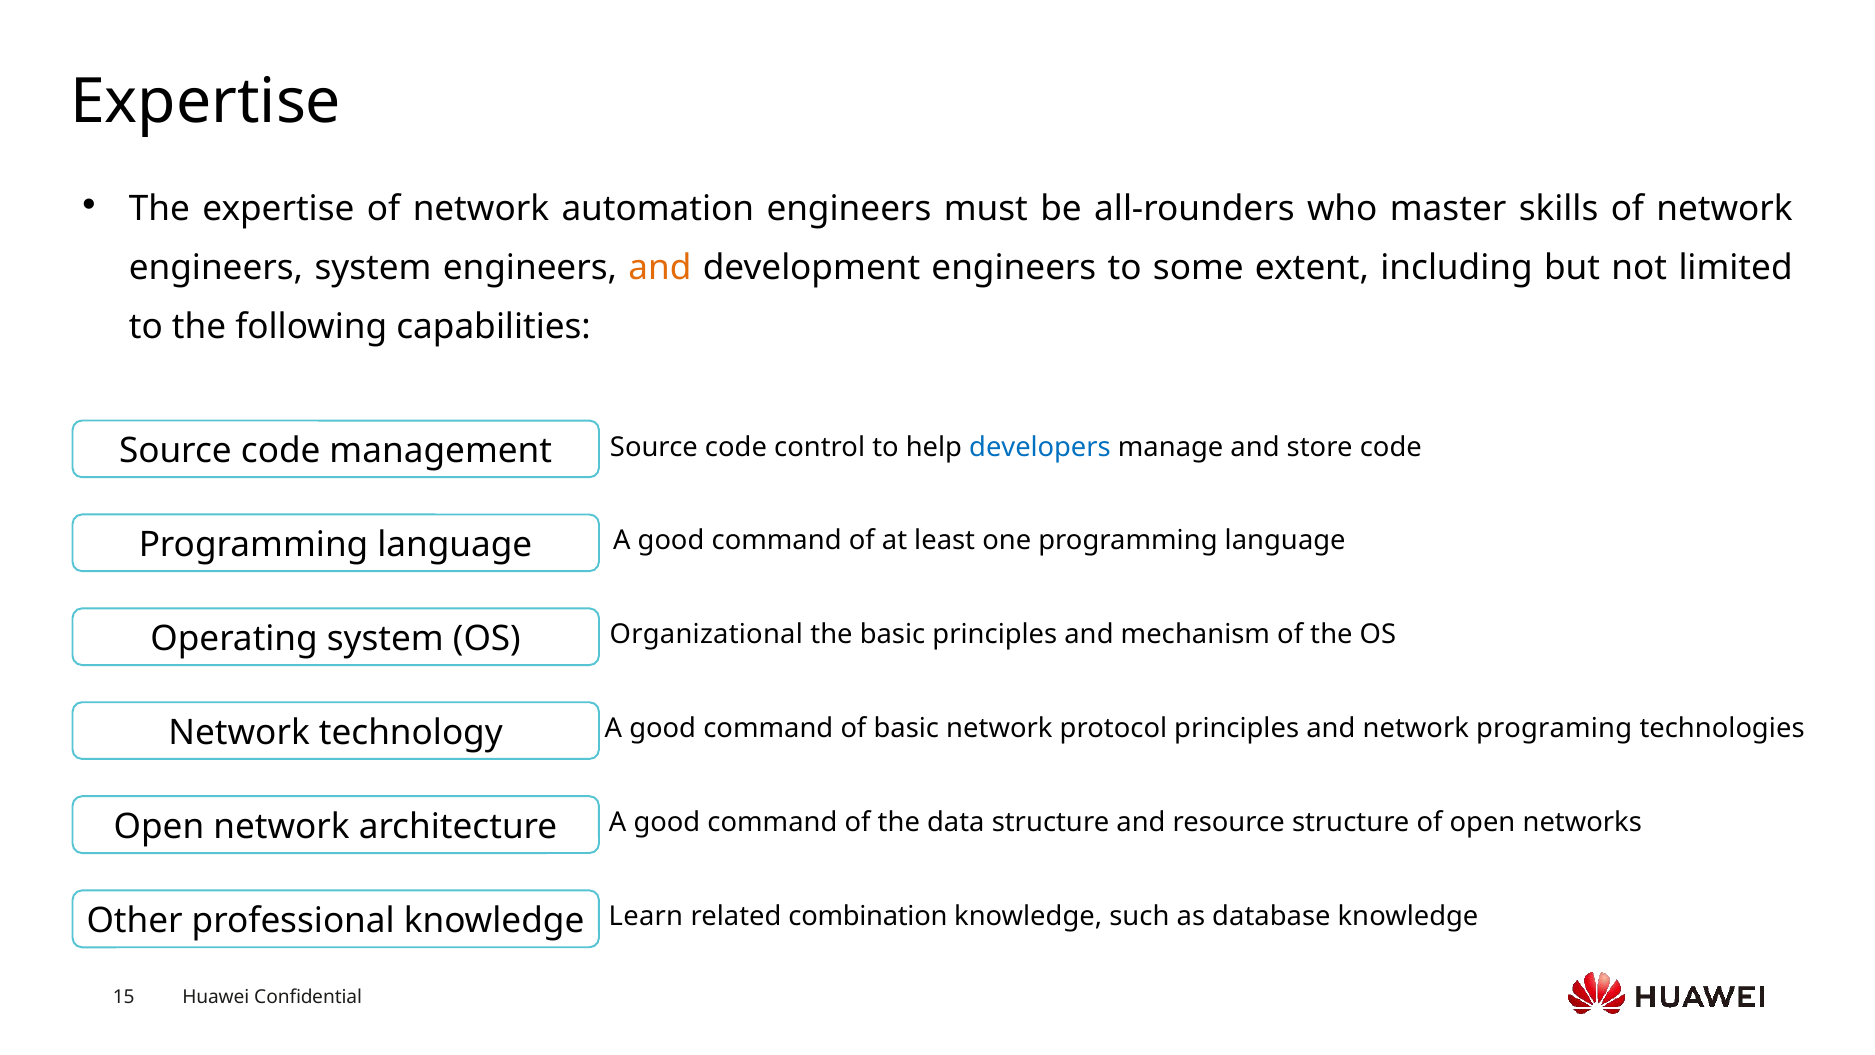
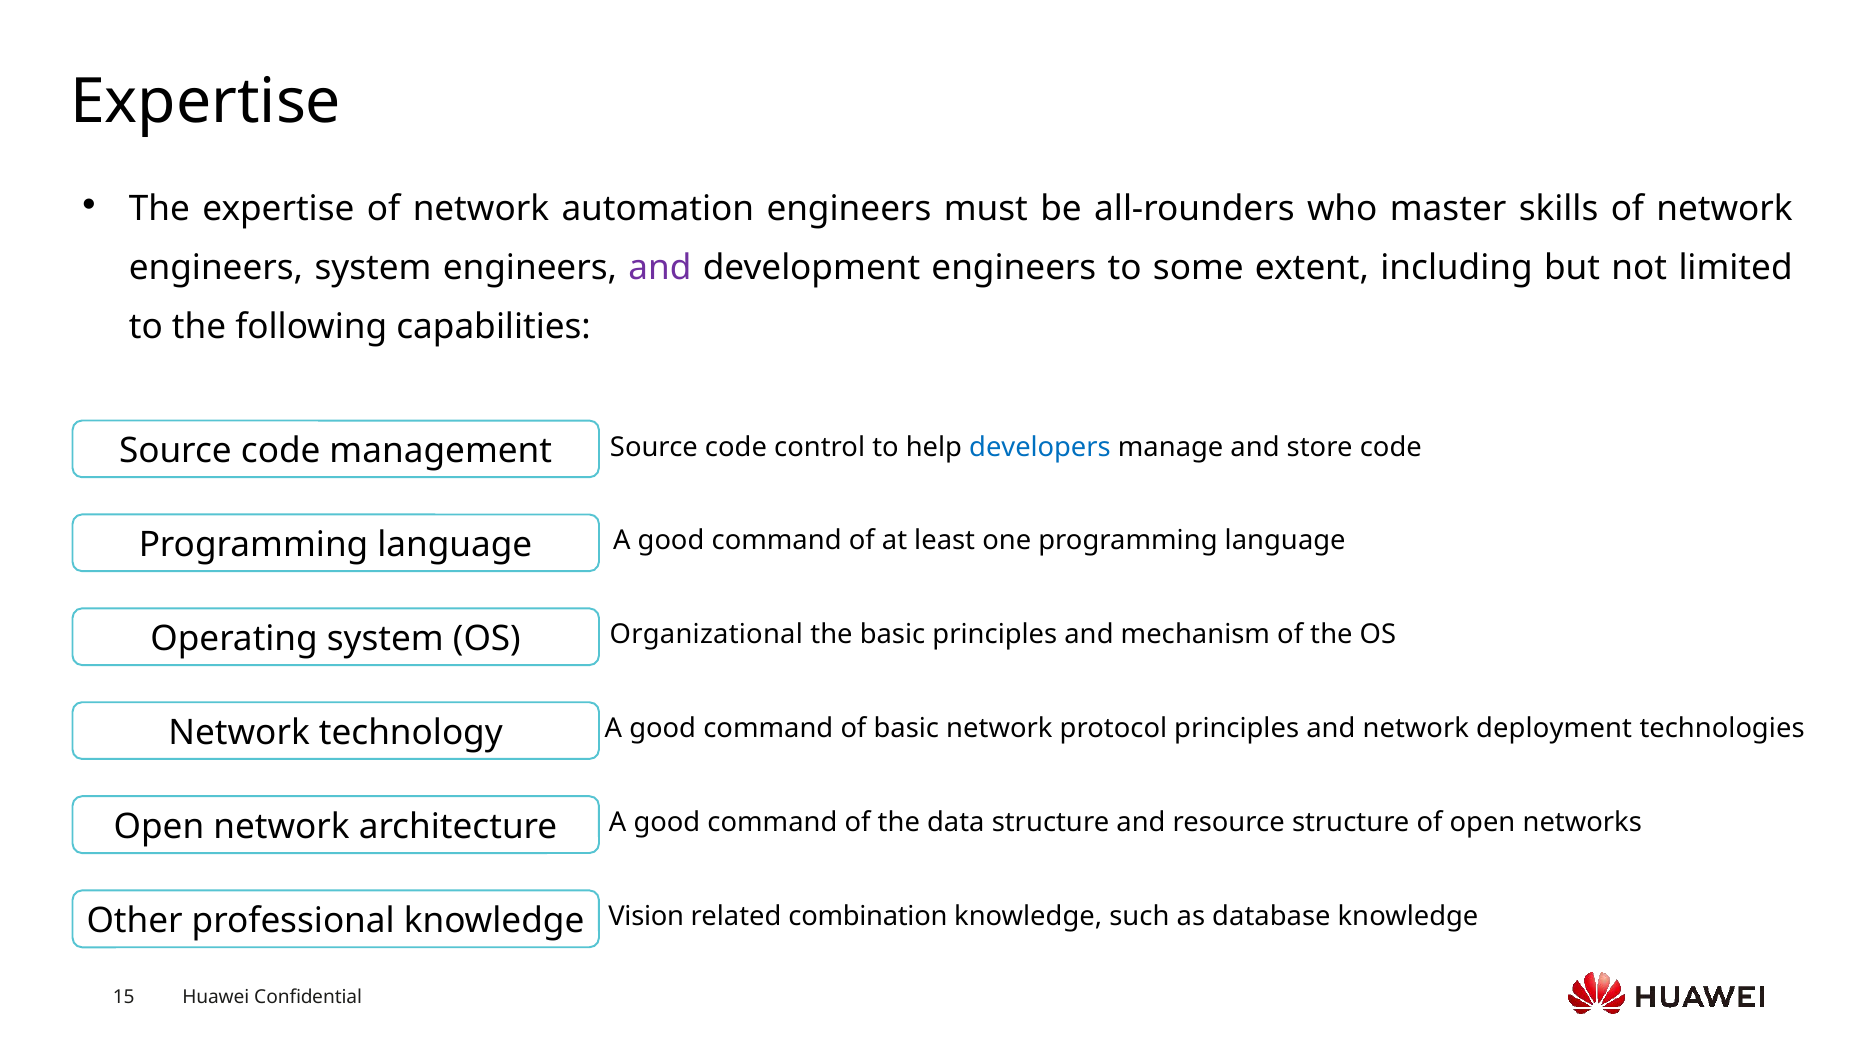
and colour: orange -> purple (660, 267)
programing: programing -> deployment (1554, 729)
Learn: Learn -> Vision (646, 917)
